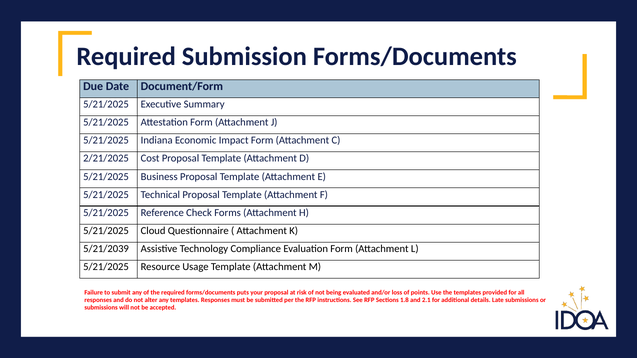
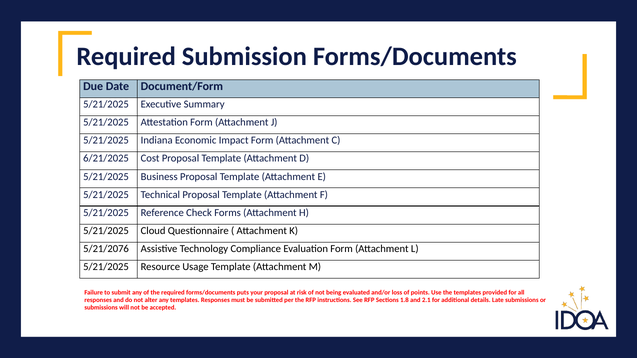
2/21/2025: 2/21/2025 -> 6/21/2025 (106, 159)
5/21/2039: 5/21/2039 -> 5/21/2076 (106, 249)
